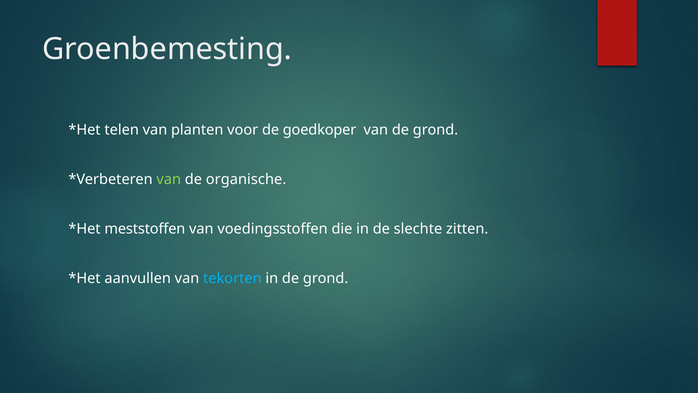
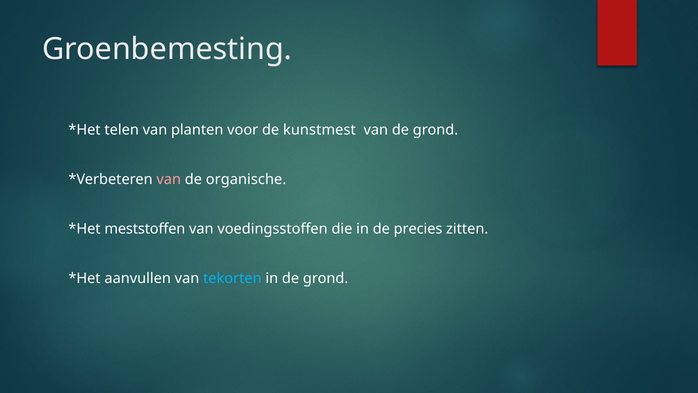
goedkoper: goedkoper -> kunstmest (319, 130)
van colour: light green -> pink (169, 179)
slechte: slechte -> precies (418, 229)
